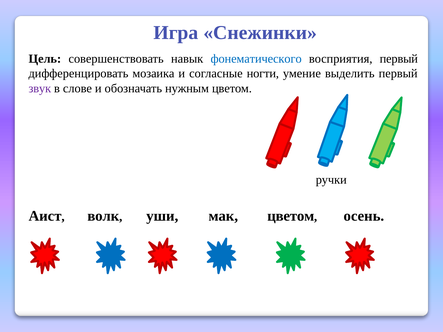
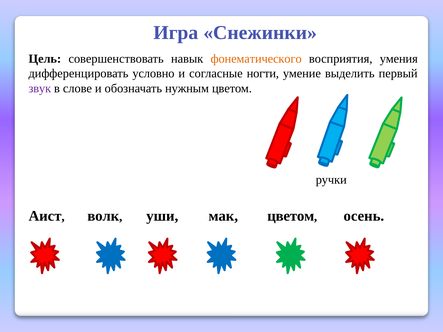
фонематического colour: blue -> orange (256, 59)
восприятия первый: первый -> умения (399, 59)
мозаика: мозаика -> условно (153, 74)
